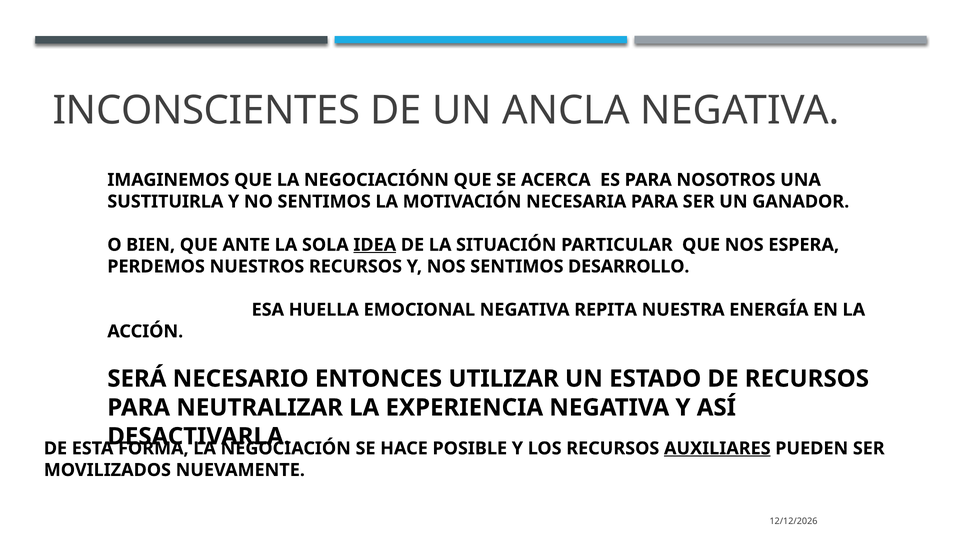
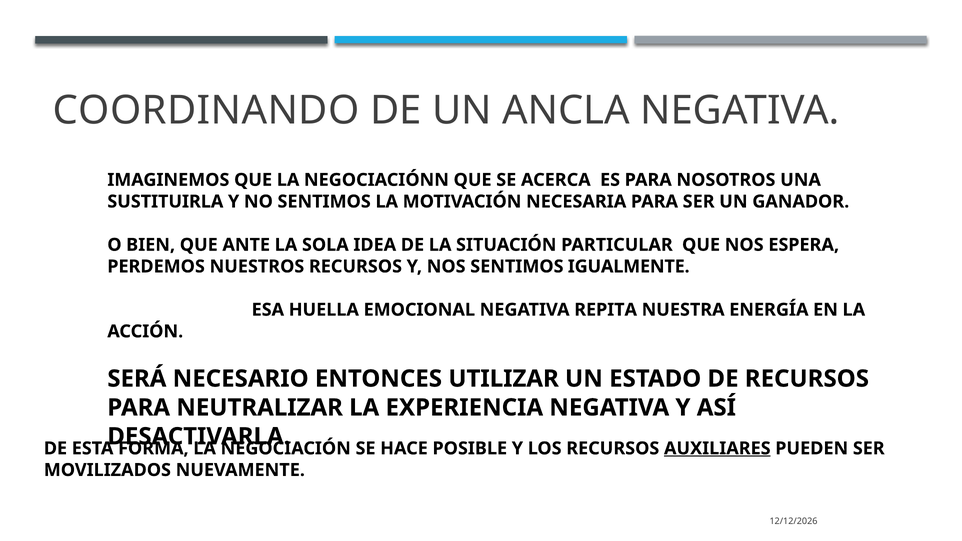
INCONSCIENTES: INCONSCIENTES -> COORDINANDO (206, 111)
IDEA underline: present -> none (375, 245)
DESARROLLO: DESARROLLO -> IGUALMENTE (629, 267)
